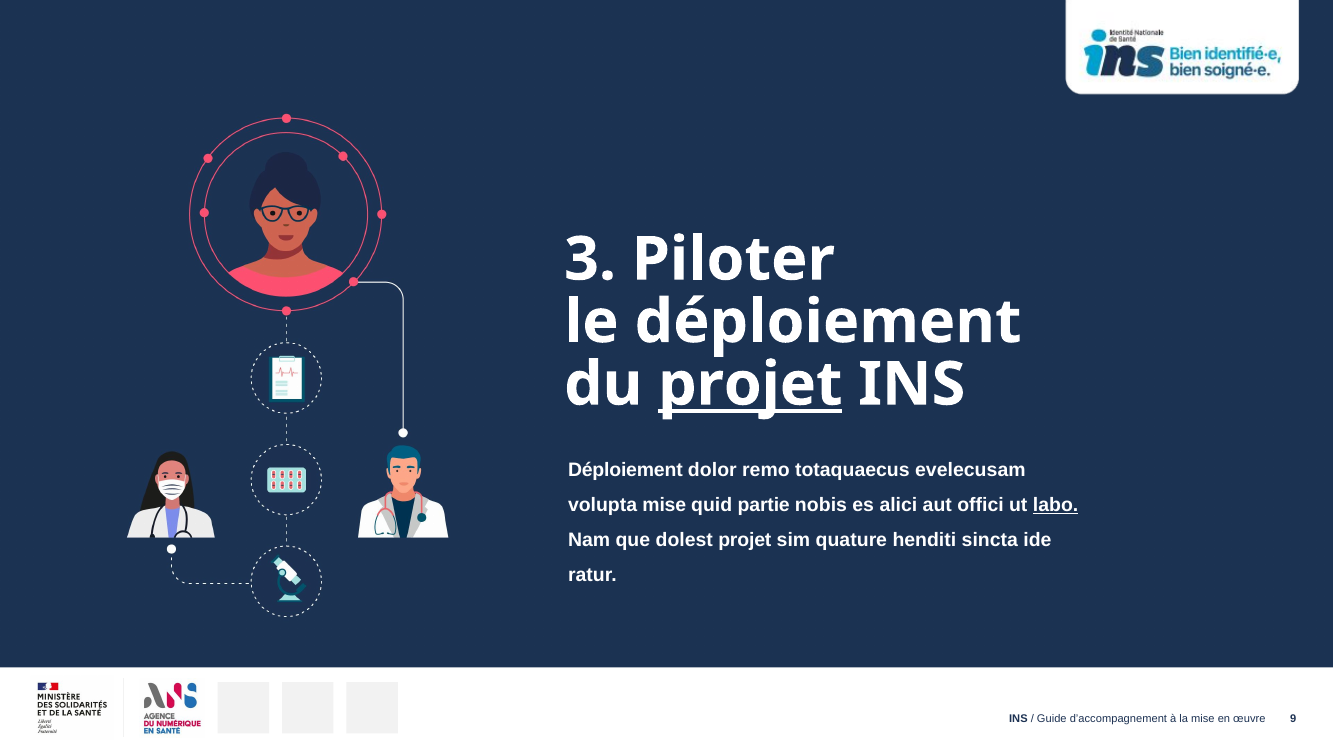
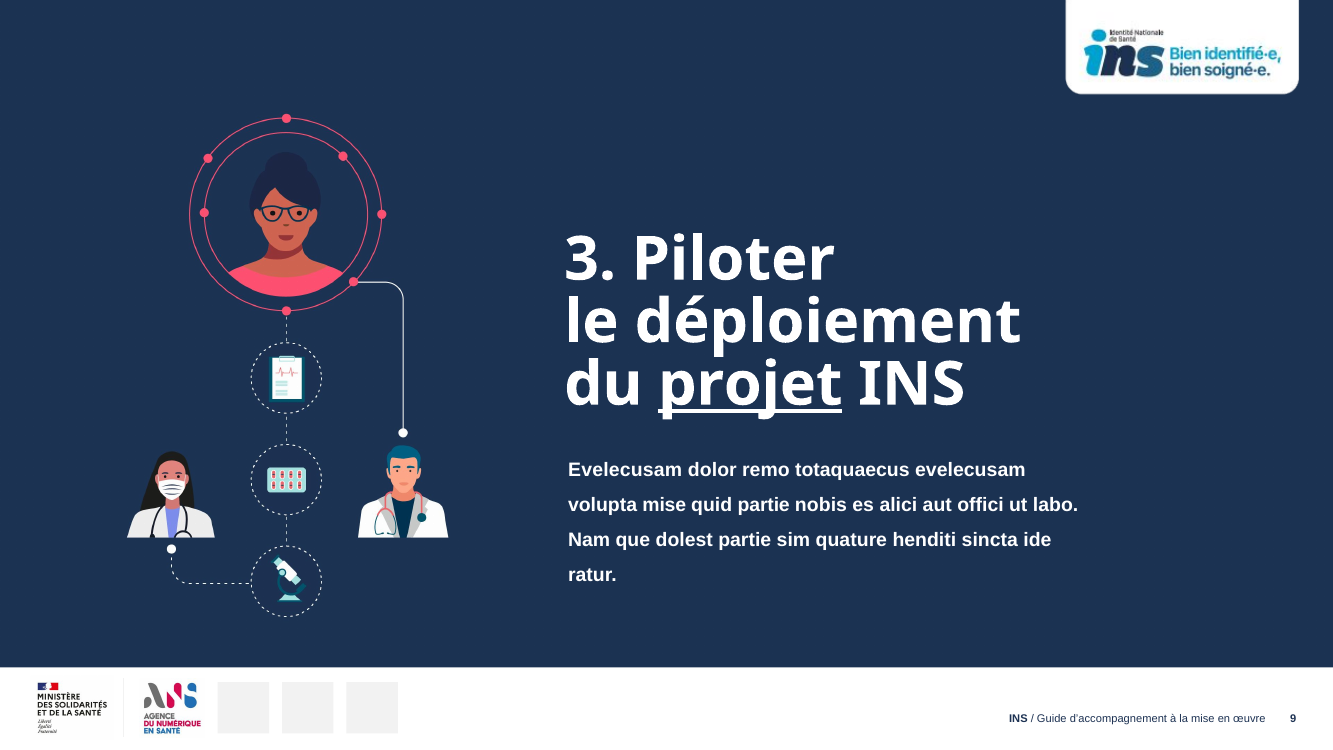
Déploiement: Déploiement -> Evelecusam (625, 470)
labo underline: present -> none (1056, 505)
dolest projet: projet -> partie (745, 540)
